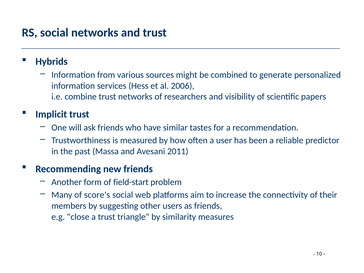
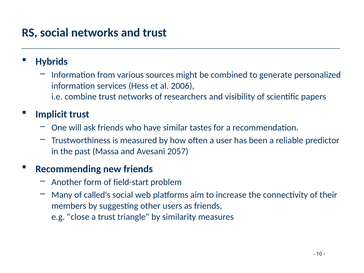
2011: 2011 -> 2057 (178, 151)
score's: score's -> called's (97, 195)
